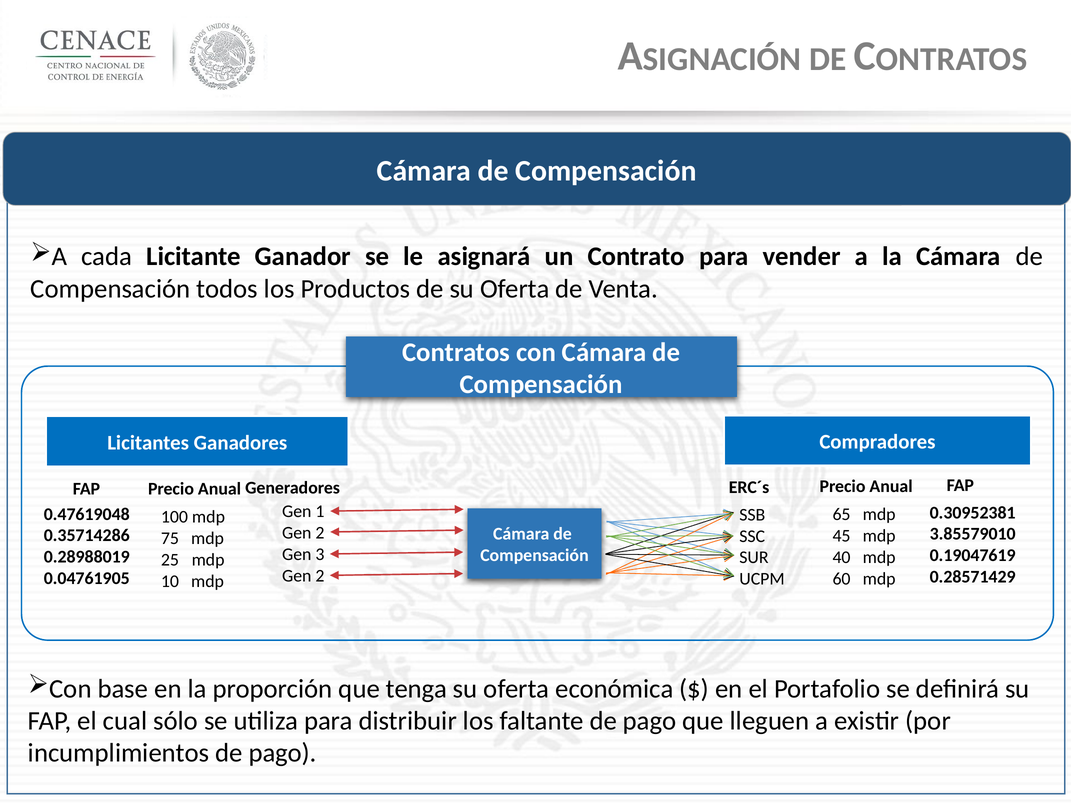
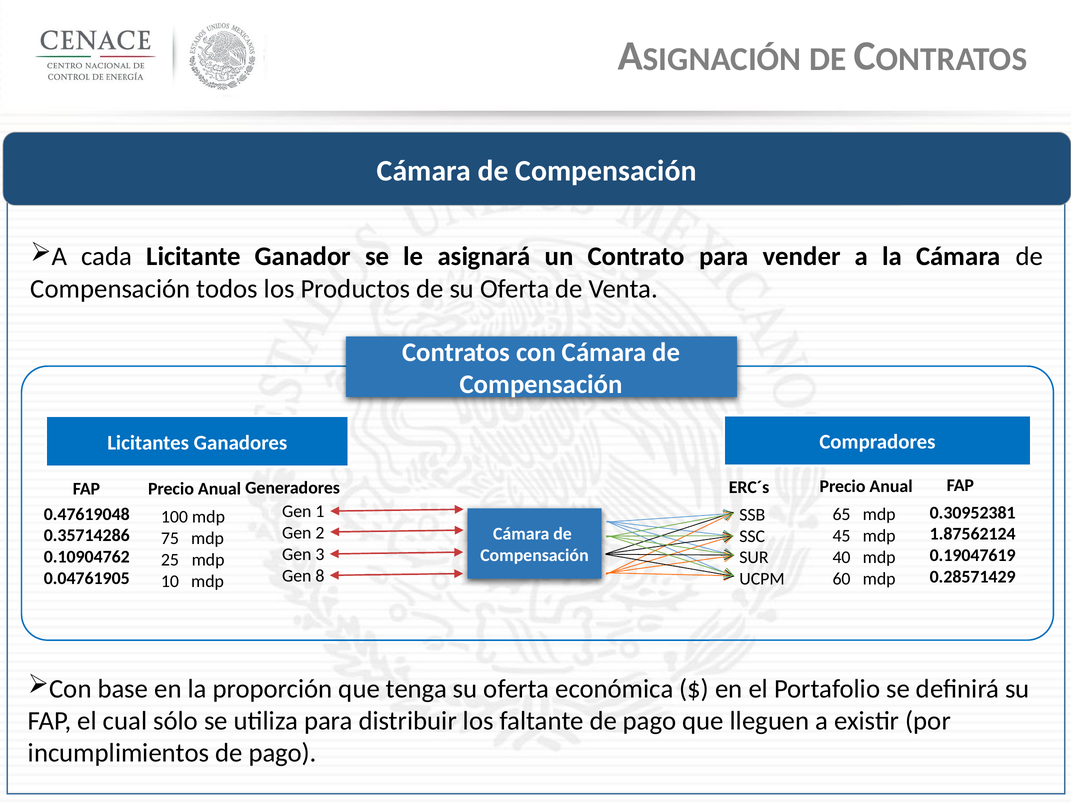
3.85579010: 3.85579010 -> 1.87562124 (973, 534)
0.28988019: 0.28988019 -> 0.10904762 (87, 557)
2: 2 -> 8 (320, 576)
